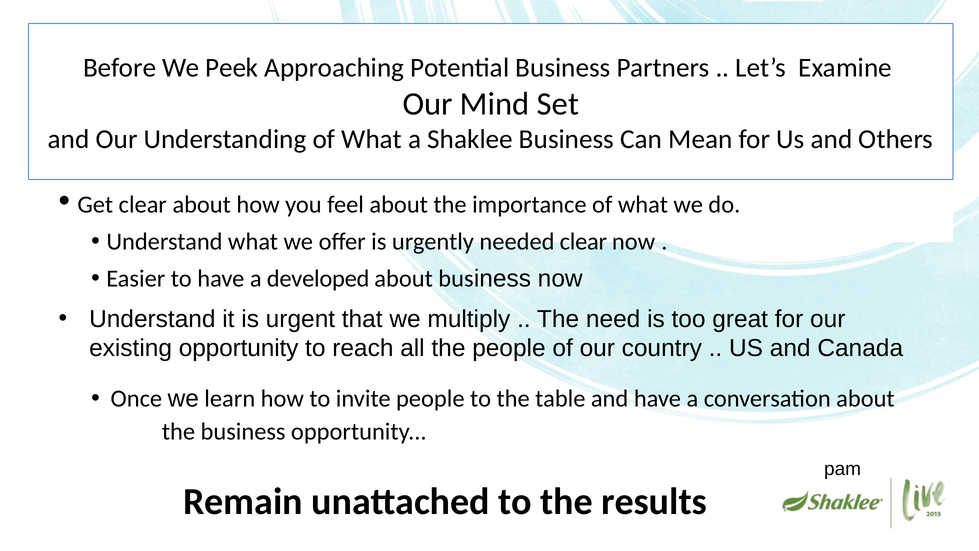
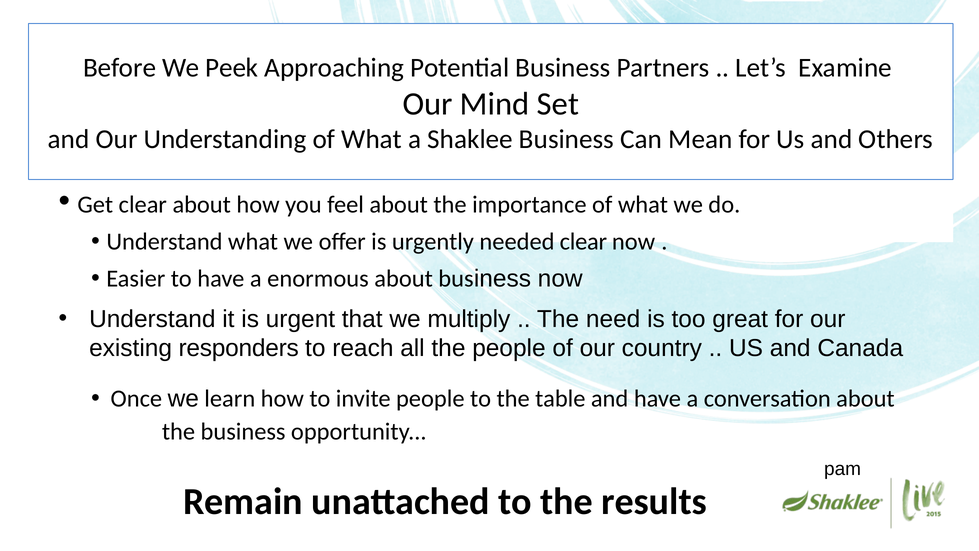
developed: developed -> enormous (318, 278)
existing opportunity: opportunity -> responders (239, 348)
